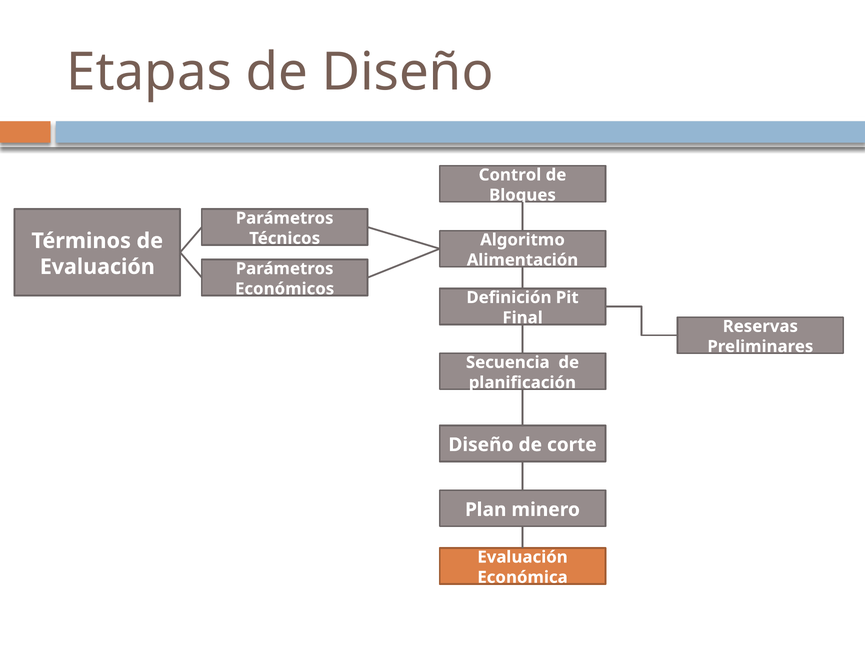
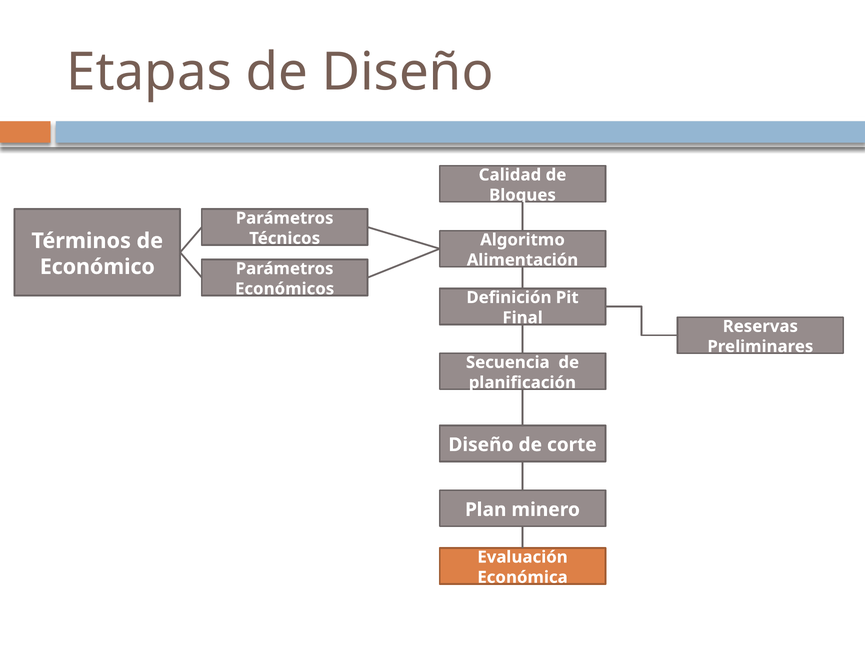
Control: Control -> Calidad (510, 175)
Evaluación: Evaluación -> Económico (97, 267)
